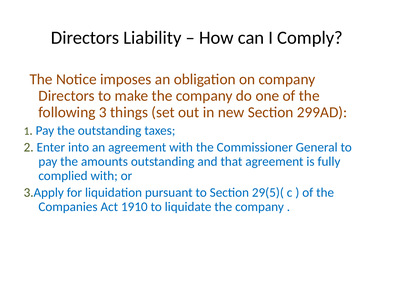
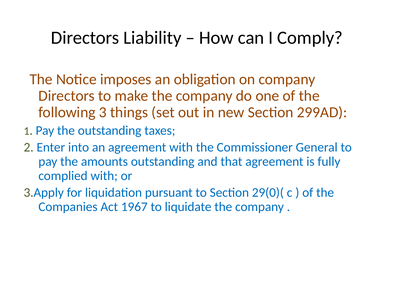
29(5)(: 29(5)( -> 29(0)( (268, 192)
1910: 1910 -> 1967 (134, 206)
